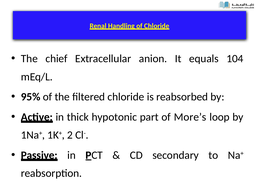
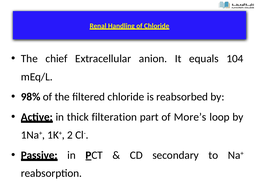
95%: 95% -> 98% (31, 97)
hypotonic: hypotonic -> filteration (114, 117)
